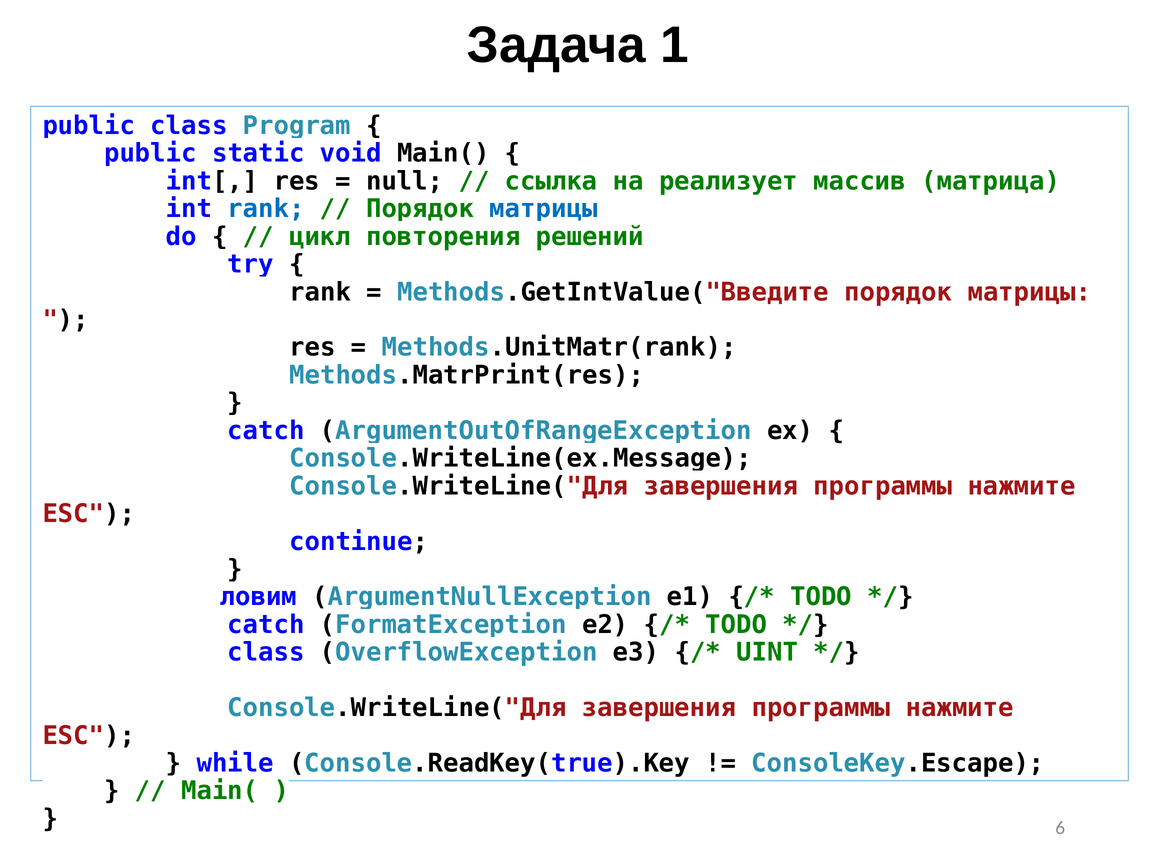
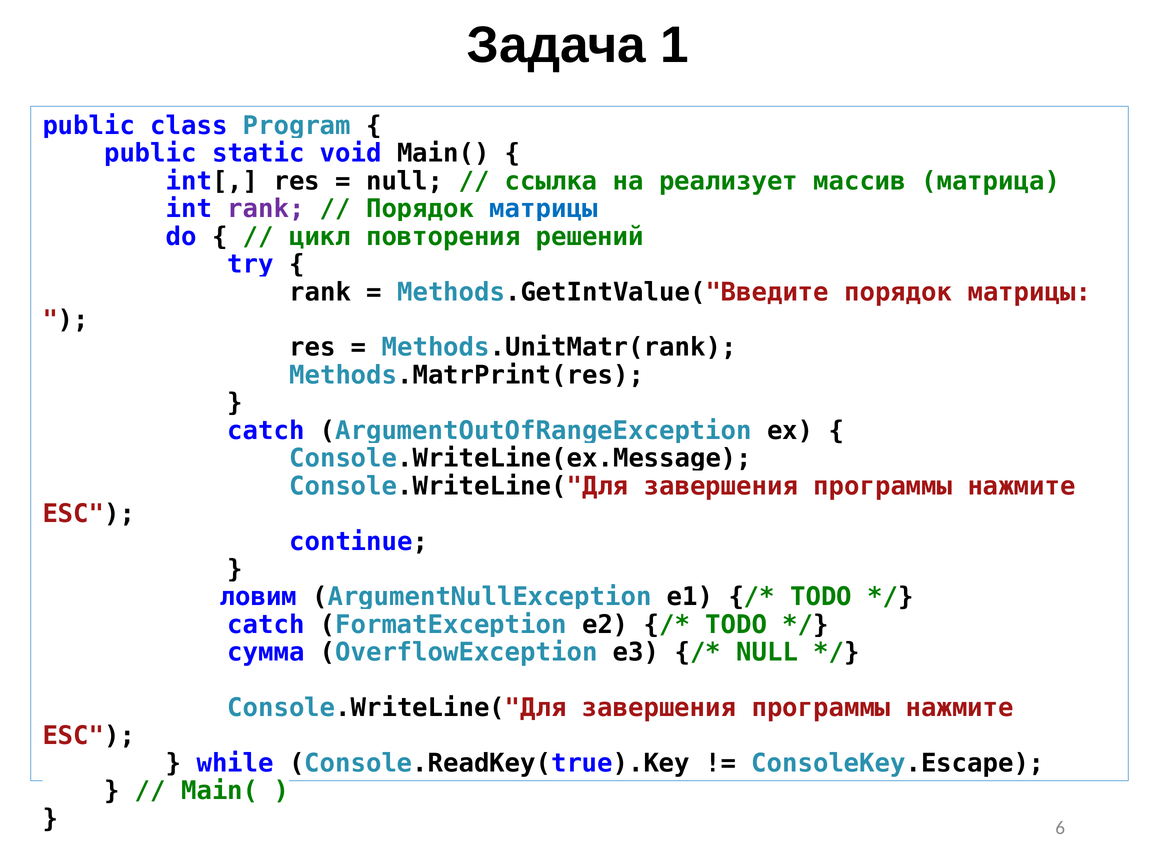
rank colour: blue -> purple (266, 209)
class: class -> сумма (266, 652)
UINT: UINT -> NULL (767, 652)
